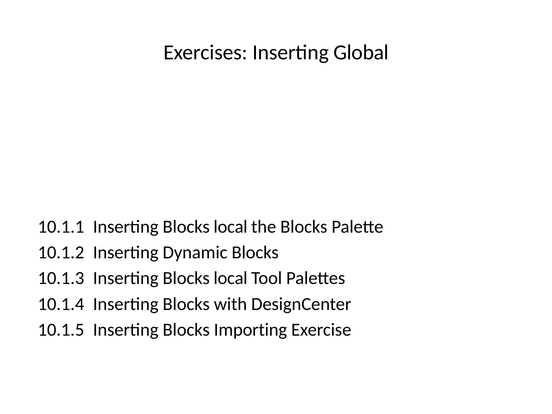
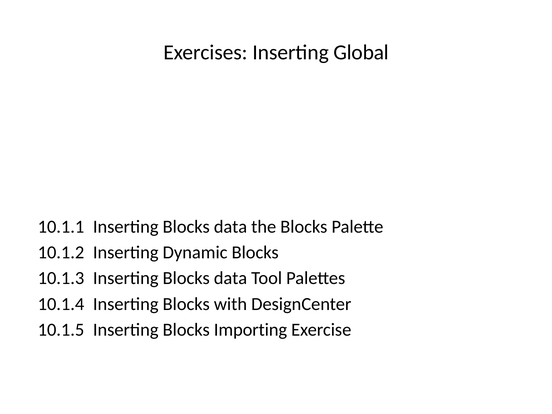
10.1.1 Inserting Blocks local: local -> data (231, 227)
10.1.3 Inserting Blocks local: local -> data (231, 278)
